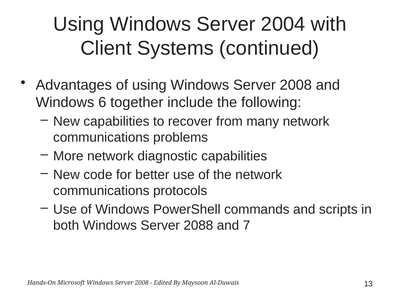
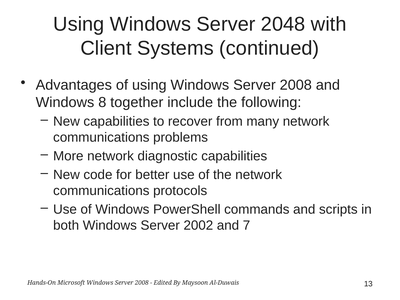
2004: 2004 -> 2048 (283, 24)
6: 6 -> 8 (102, 102)
2088: 2088 -> 2002 (198, 226)
